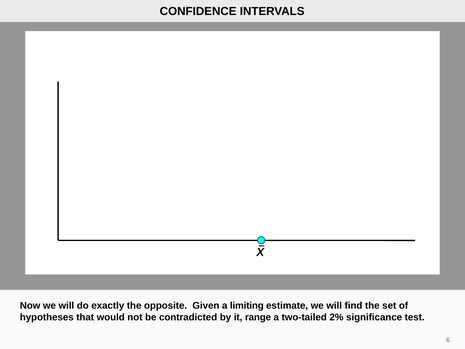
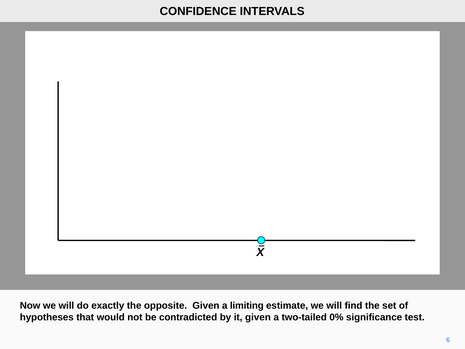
it range: range -> given (258, 317)
2%: 2% -> 0% (336, 317)
